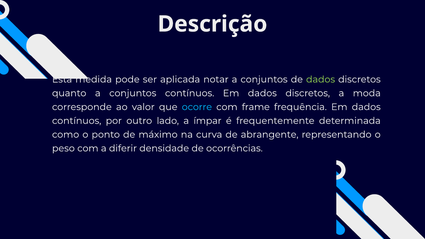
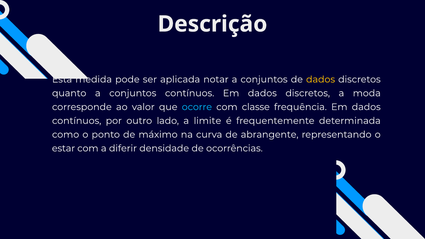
dados colour: light green -> yellow (321, 79)
frame: frame -> classe (256, 107)
ímpar: ímpar -> limite (207, 121)
peso: peso -> estar (63, 148)
